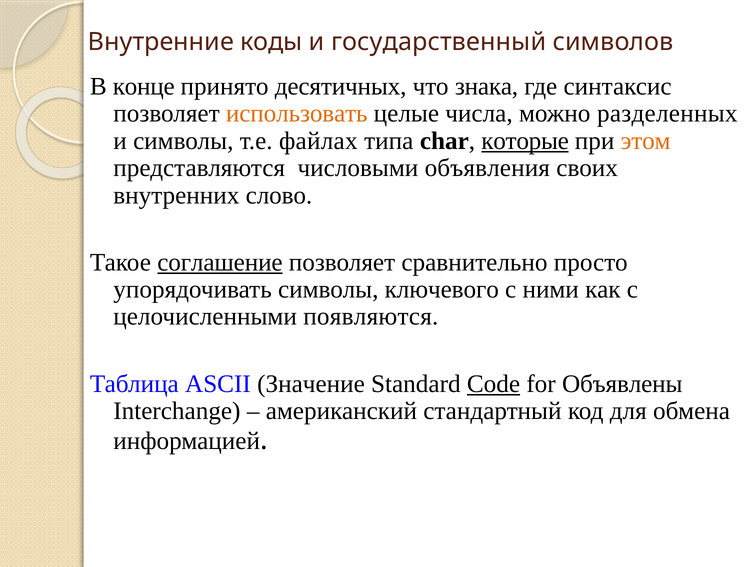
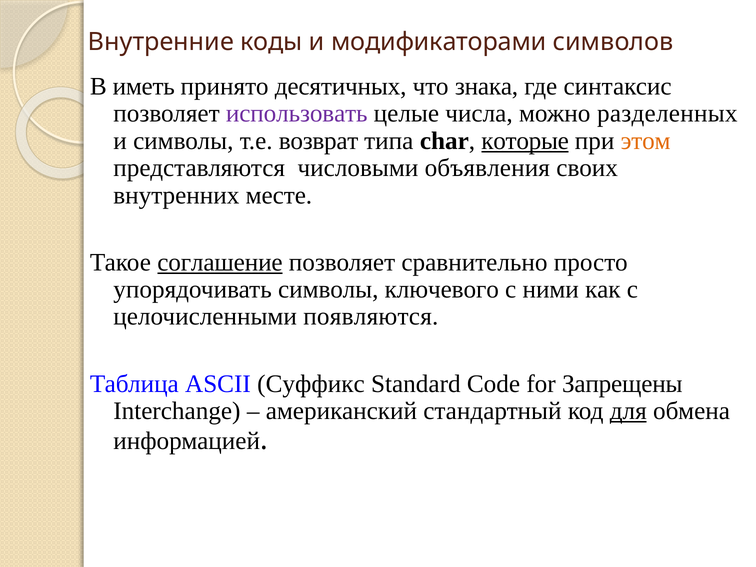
государственный: государственный -> модификаторами (439, 42)
конце: конце -> иметь (144, 86)
использовать colour: orange -> purple (297, 114)
файлах: файлах -> возврат (319, 141)
слово: слово -> месте (279, 195)
Значение: Значение -> Суффикс (311, 384)
Code underline: present -> none (494, 384)
Объявлены: Объявлены -> Запрещены (622, 384)
для underline: none -> present (628, 411)
